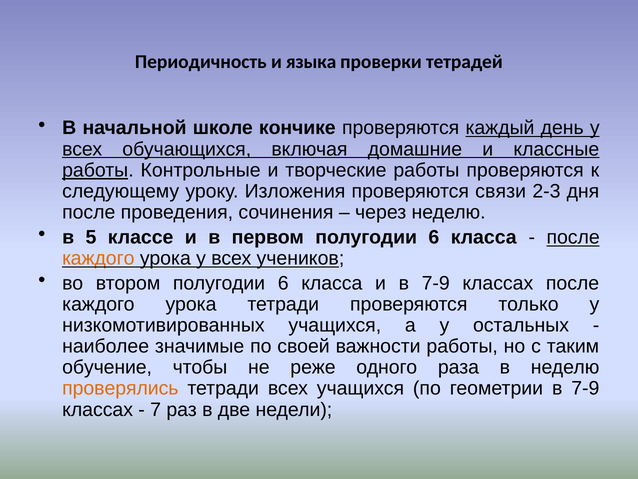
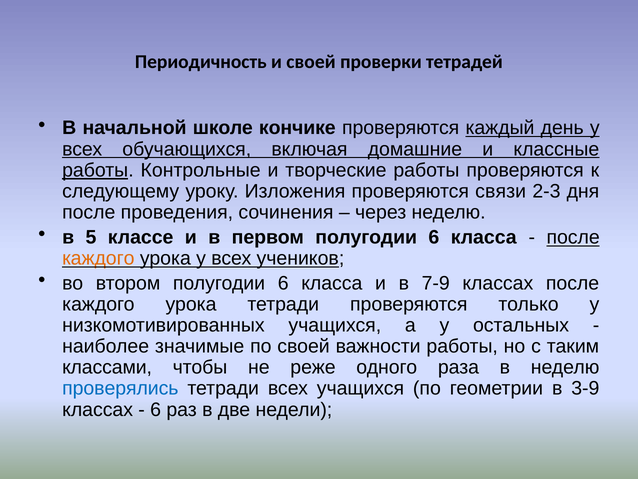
и языка: языка -> своей (311, 62)
обучение: обучение -> классами (107, 367)
проверялись colour: orange -> blue (120, 388)
геометрии в 7-9: 7-9 -> 3-9 (585, 388)
7: 7 -> 6 (156, 409)
